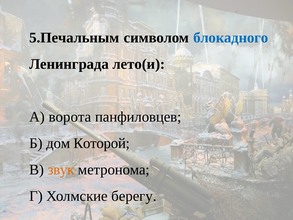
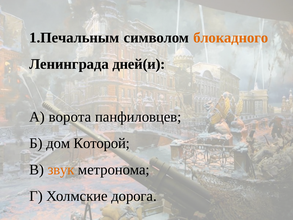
5.Печальным: 5.Печальным -> 1.Печальным (74, 38)
блокадного colour: blue -> orange (231, 38)
лето(и: лето(и -> дней(и (139, 64)
берегу: берегу -> дорога (134, 196)
